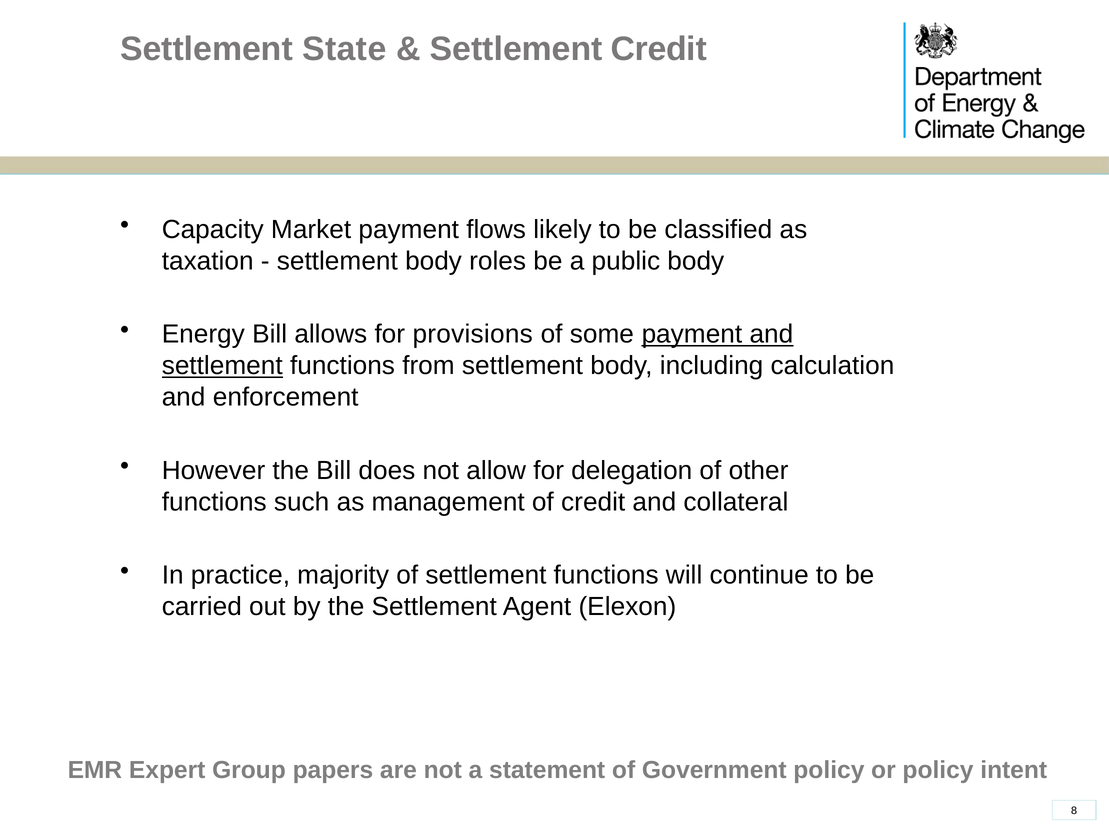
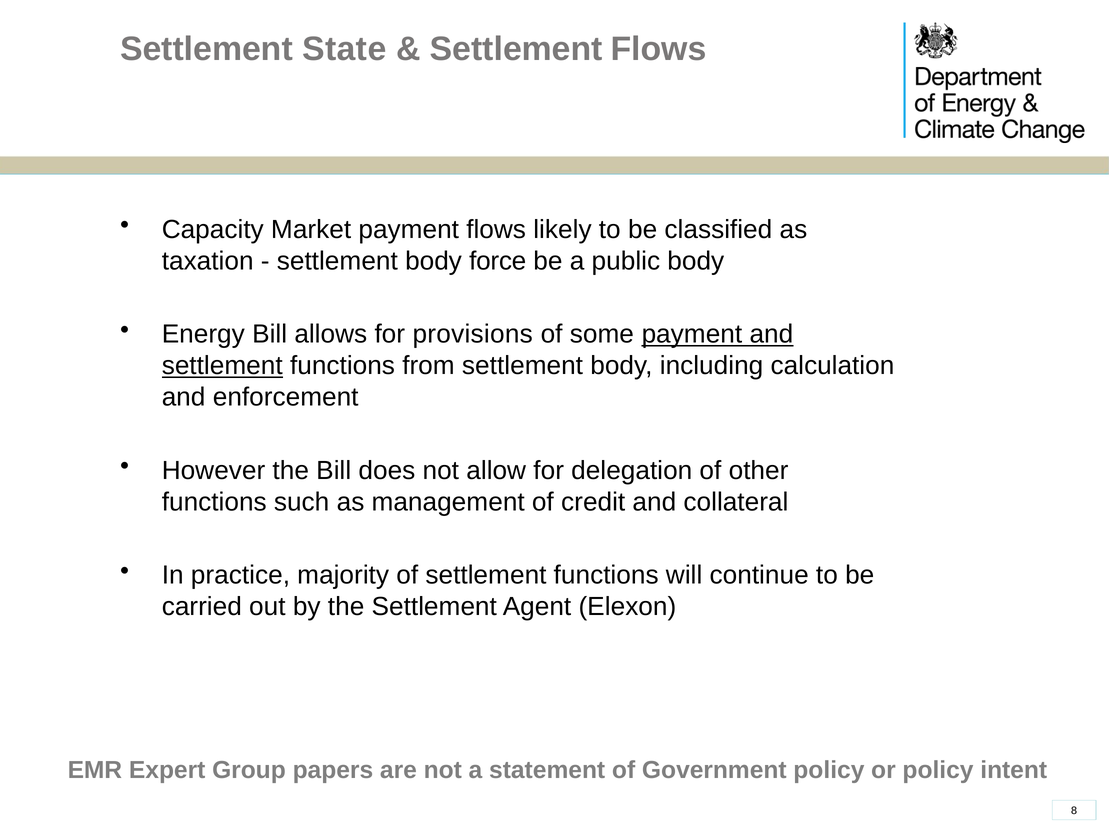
Settlement Credit: Credit -> Flows (659, 49)
roles: roles -> force (498, 261)
